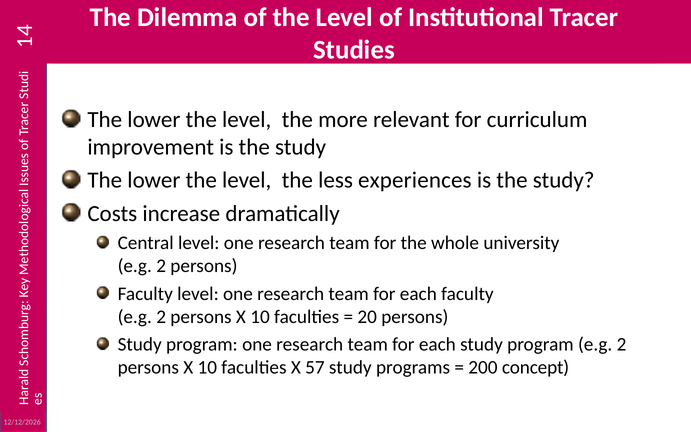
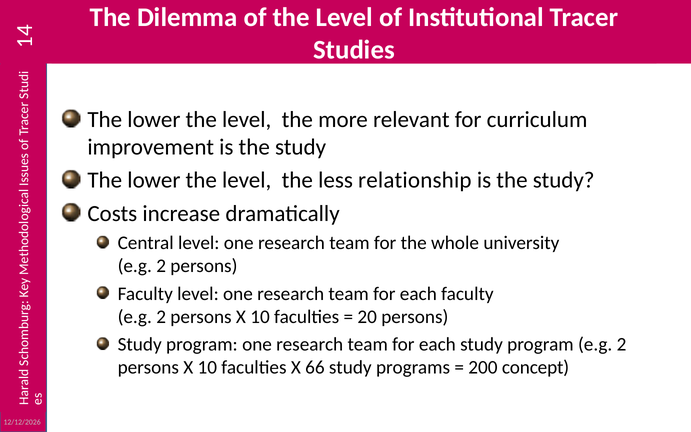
experiences: experiences -> relationship (415, 180)
57: 57 -> 66 (315, 367)
